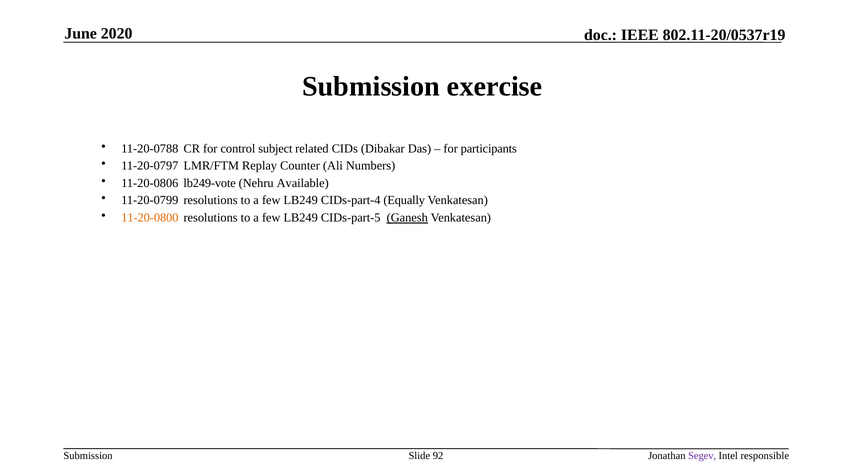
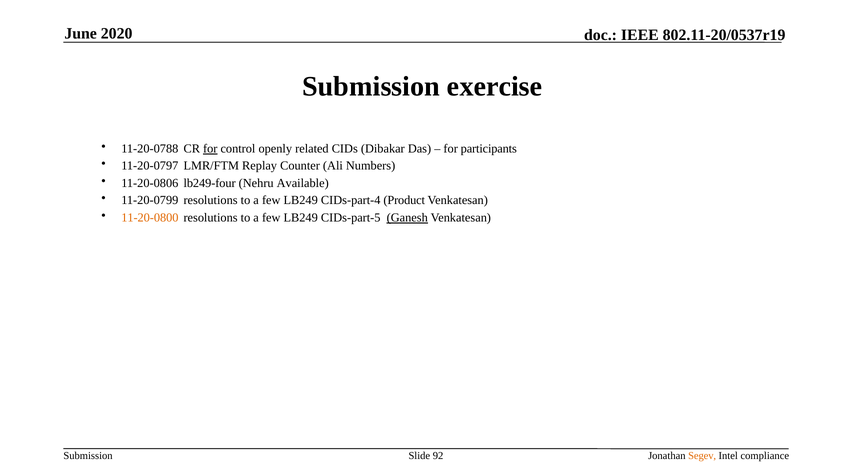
for underline: none -> present (210, 149)
subject: subject -> openly (275, 149)
lb249-vote: lb249-vote -> lb249-four (210, 183)
Equally: Equally -> Product (404, 201)
Segev colour: purple -> orange (702, 456)
responsible: responsible -> compliance (765, 456)
